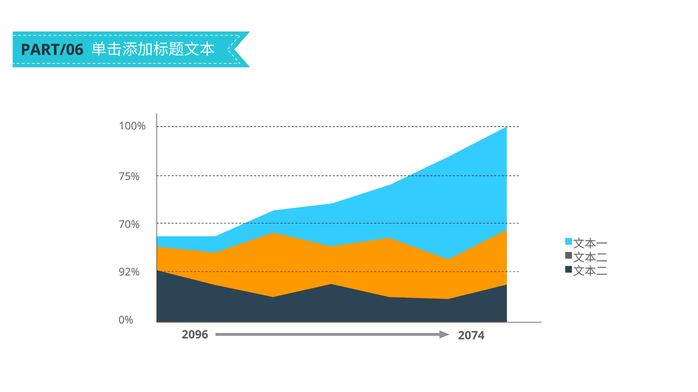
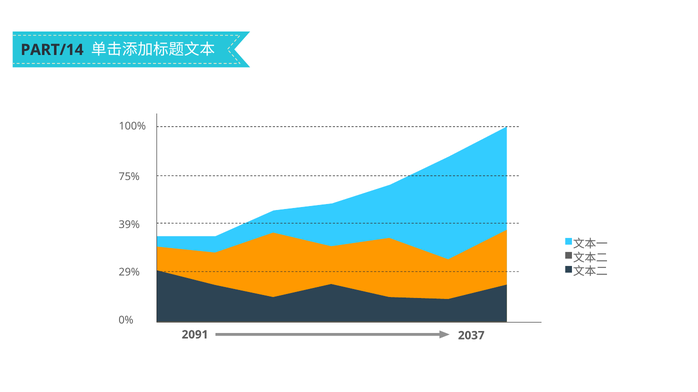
PART/06: PART/06 -> PART/14 (52, 50)
70%: 70% -> 39% (129, 225)
92%: 92% -> 29% (129, 273)
2096: 2096 -> 2091 (195, 335)
2074: 2074 -> 2037 (471, 336)
